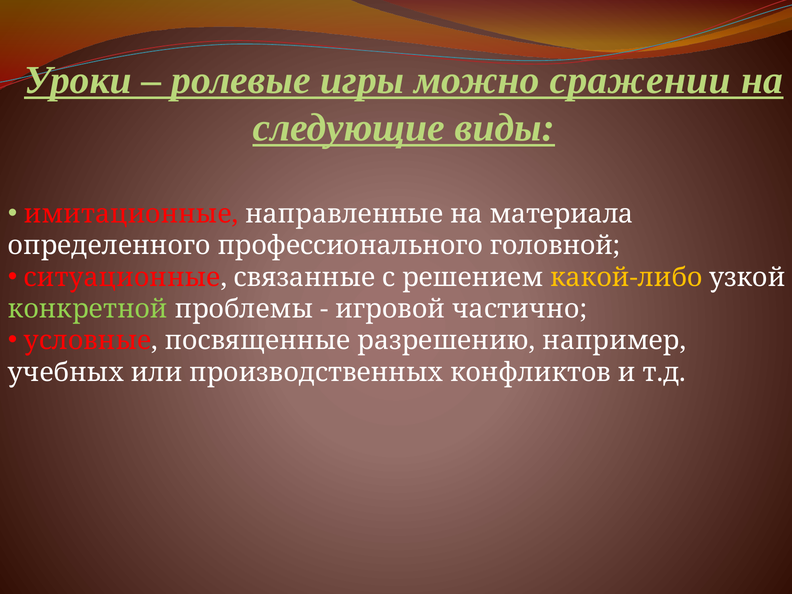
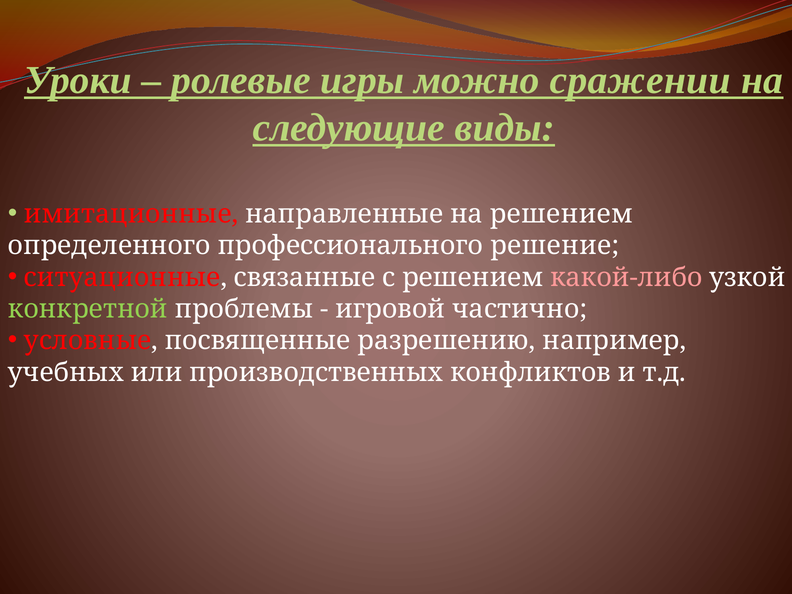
на материала: материала -> решением (561, 214)
головной: головной -> решение (555, 246)
какой-либо colour: yellow -> pink (626, 277)
